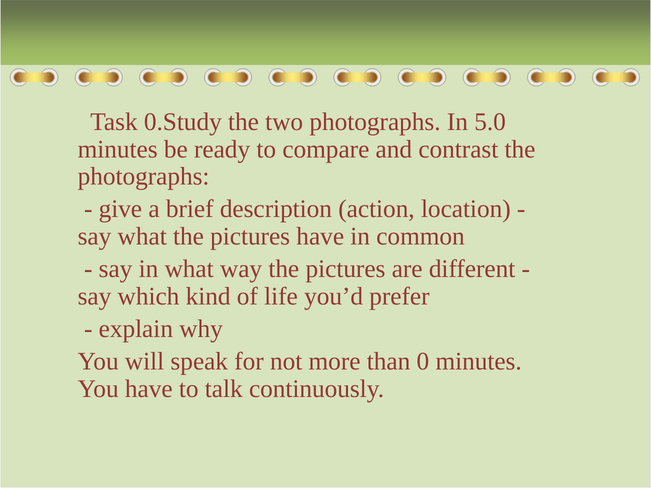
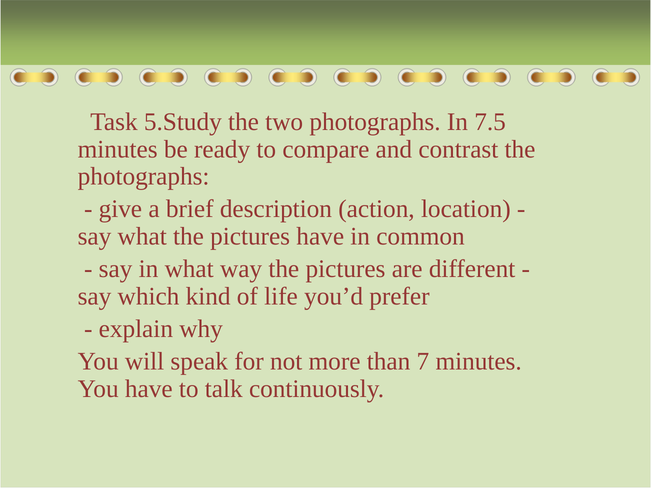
0.Study: 0.Study -> 5.Study (183, 122)
5.0: 5.0 -> 7.5 (490, 122)
0: 0 -> 7 (423, 362)
